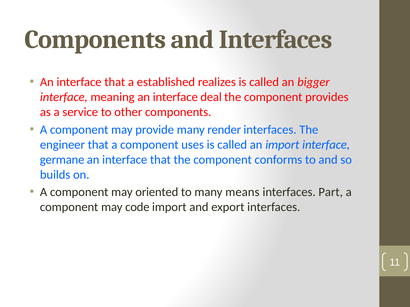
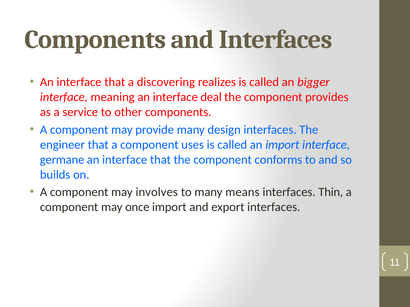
established: established -> discovering (166, 82)
render: render -> design (224, 130)
oriented: oriented -> involves (157, 192)
Part: Part -> Thin (331, 192)
code: code -> once (137, 207)
